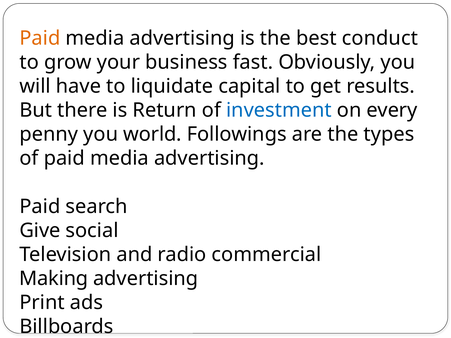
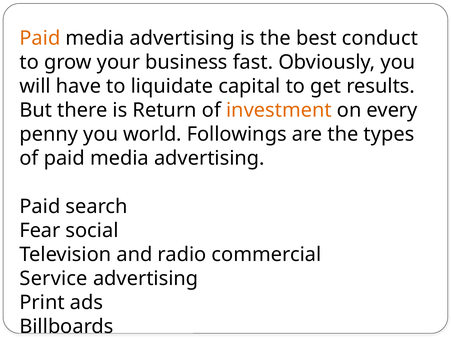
investment colour: blue -> orange (279, 110)
Give: Give -> Fear (40, 231)
Making: Making -> Service (54, 279)
